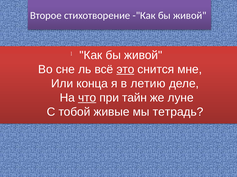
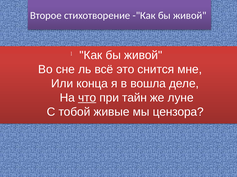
это underline: present -> none (125, 70)
летию: летию -> вошла (148, 84)
тетрадь: тетрадь -> цензора (178, 112)
